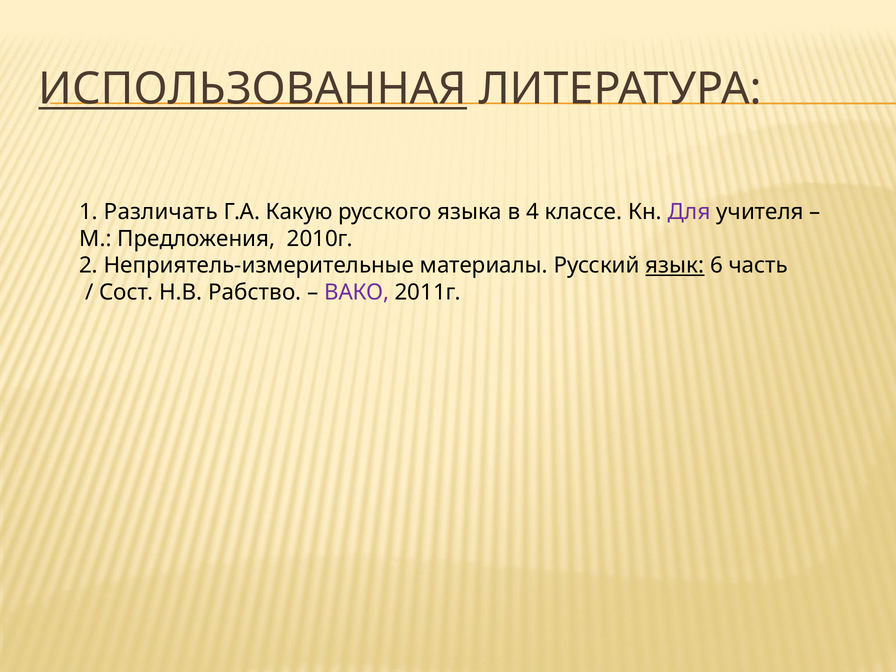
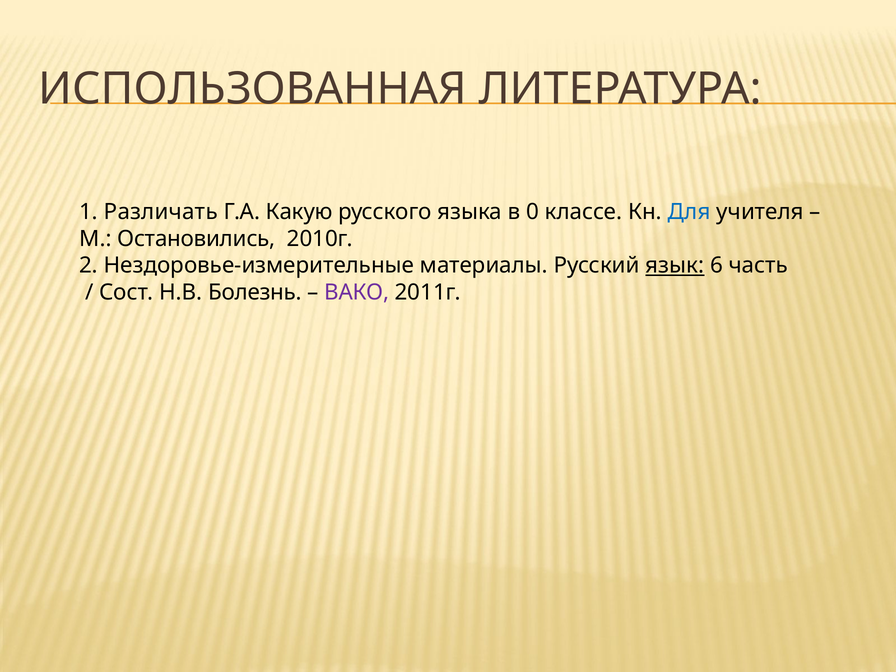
ИСПОЛЬЗОВАННАЯ underline: present -> none (253, 89)
4: 4 -> 0 (533, 212)
Для colour: purple -> blue (689, 212)
Предложения: Предложения -> Остановились (196, 239)
Неприятель-измерительные: Неприятель-измерительные -> Нездоровье-измерительные (259, 266)
Рабство: Рабство -> Болезнь (255, 292)
